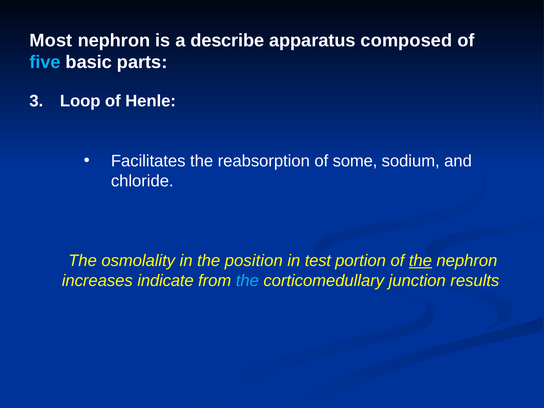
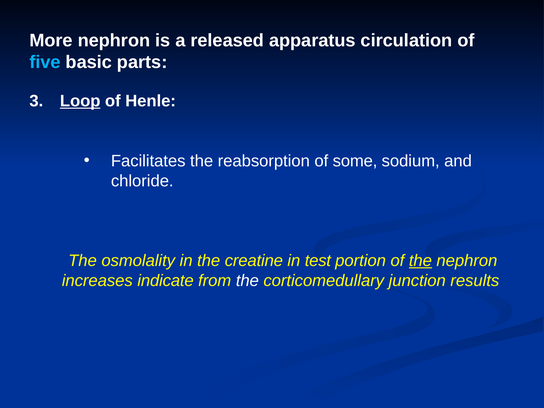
Most: Most -> More (51, 40)
describe: describe -> released (227, 40)
composed: composed -> circulation (406, 40)
Loop underline: none -> present (80, 101)
position: position -> creatine (254, 261)
the colour: light blue -> white (247, 281)
